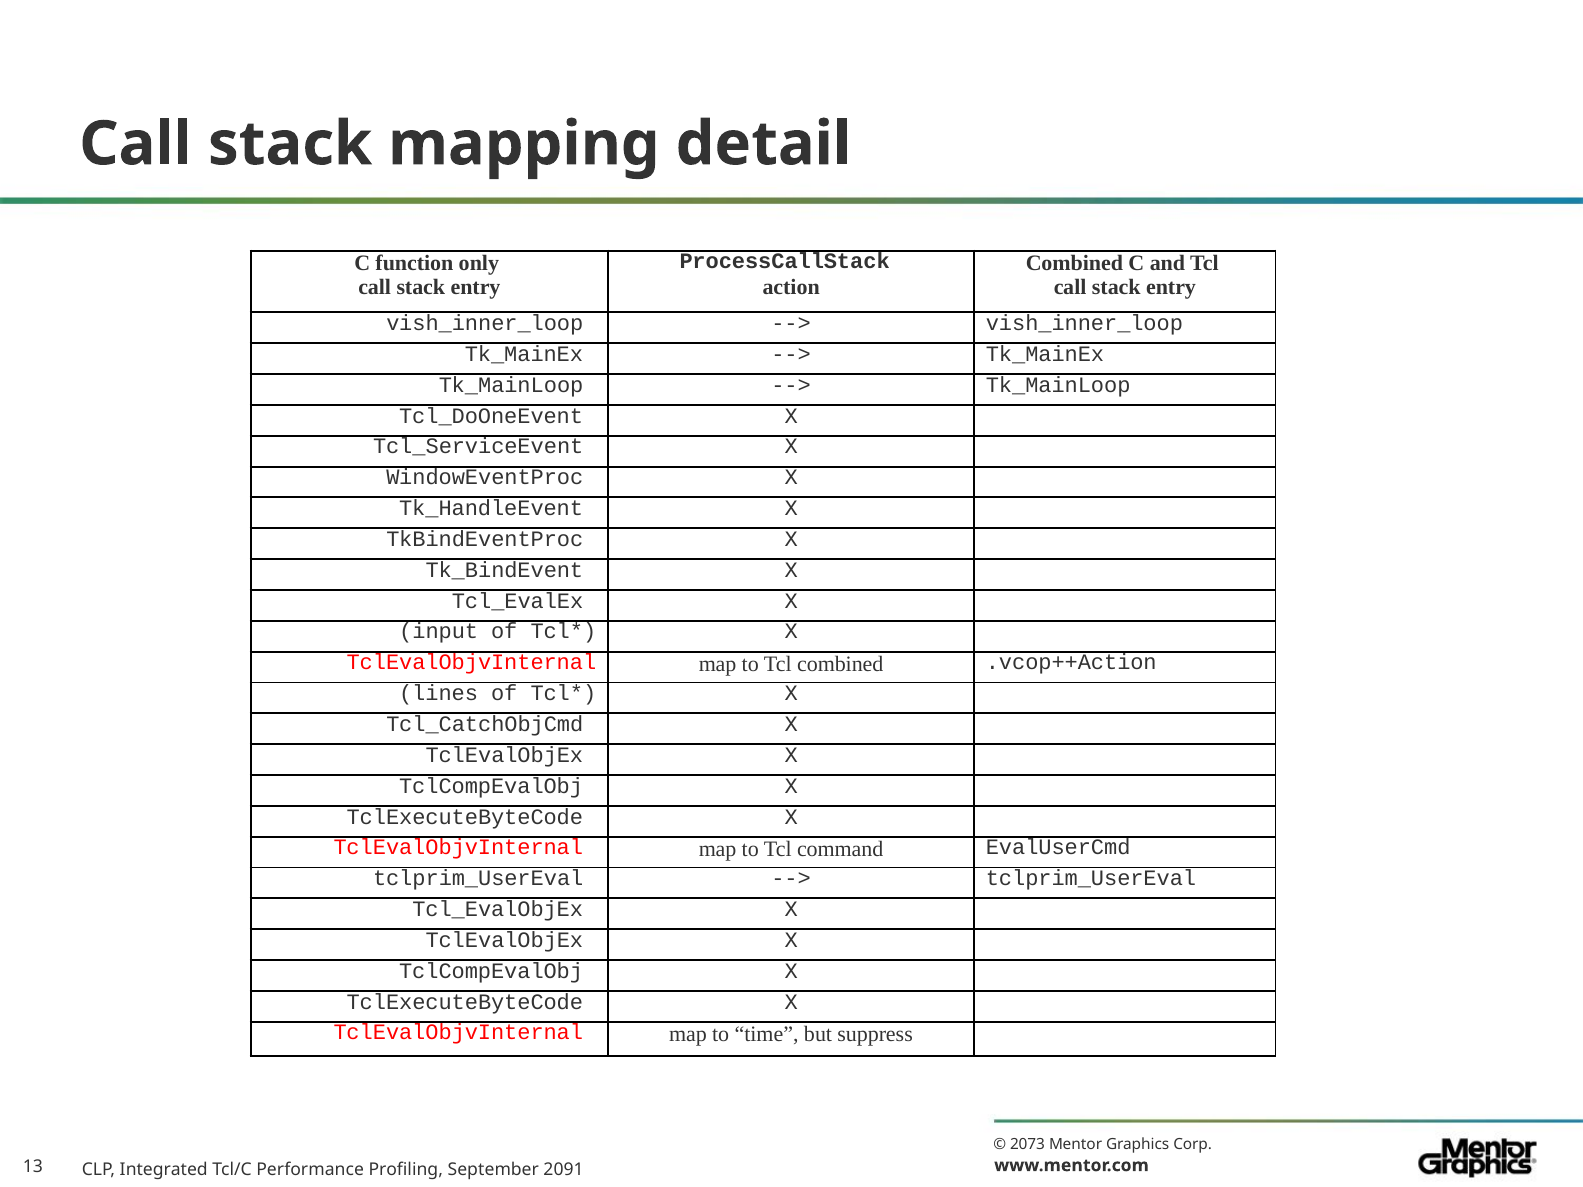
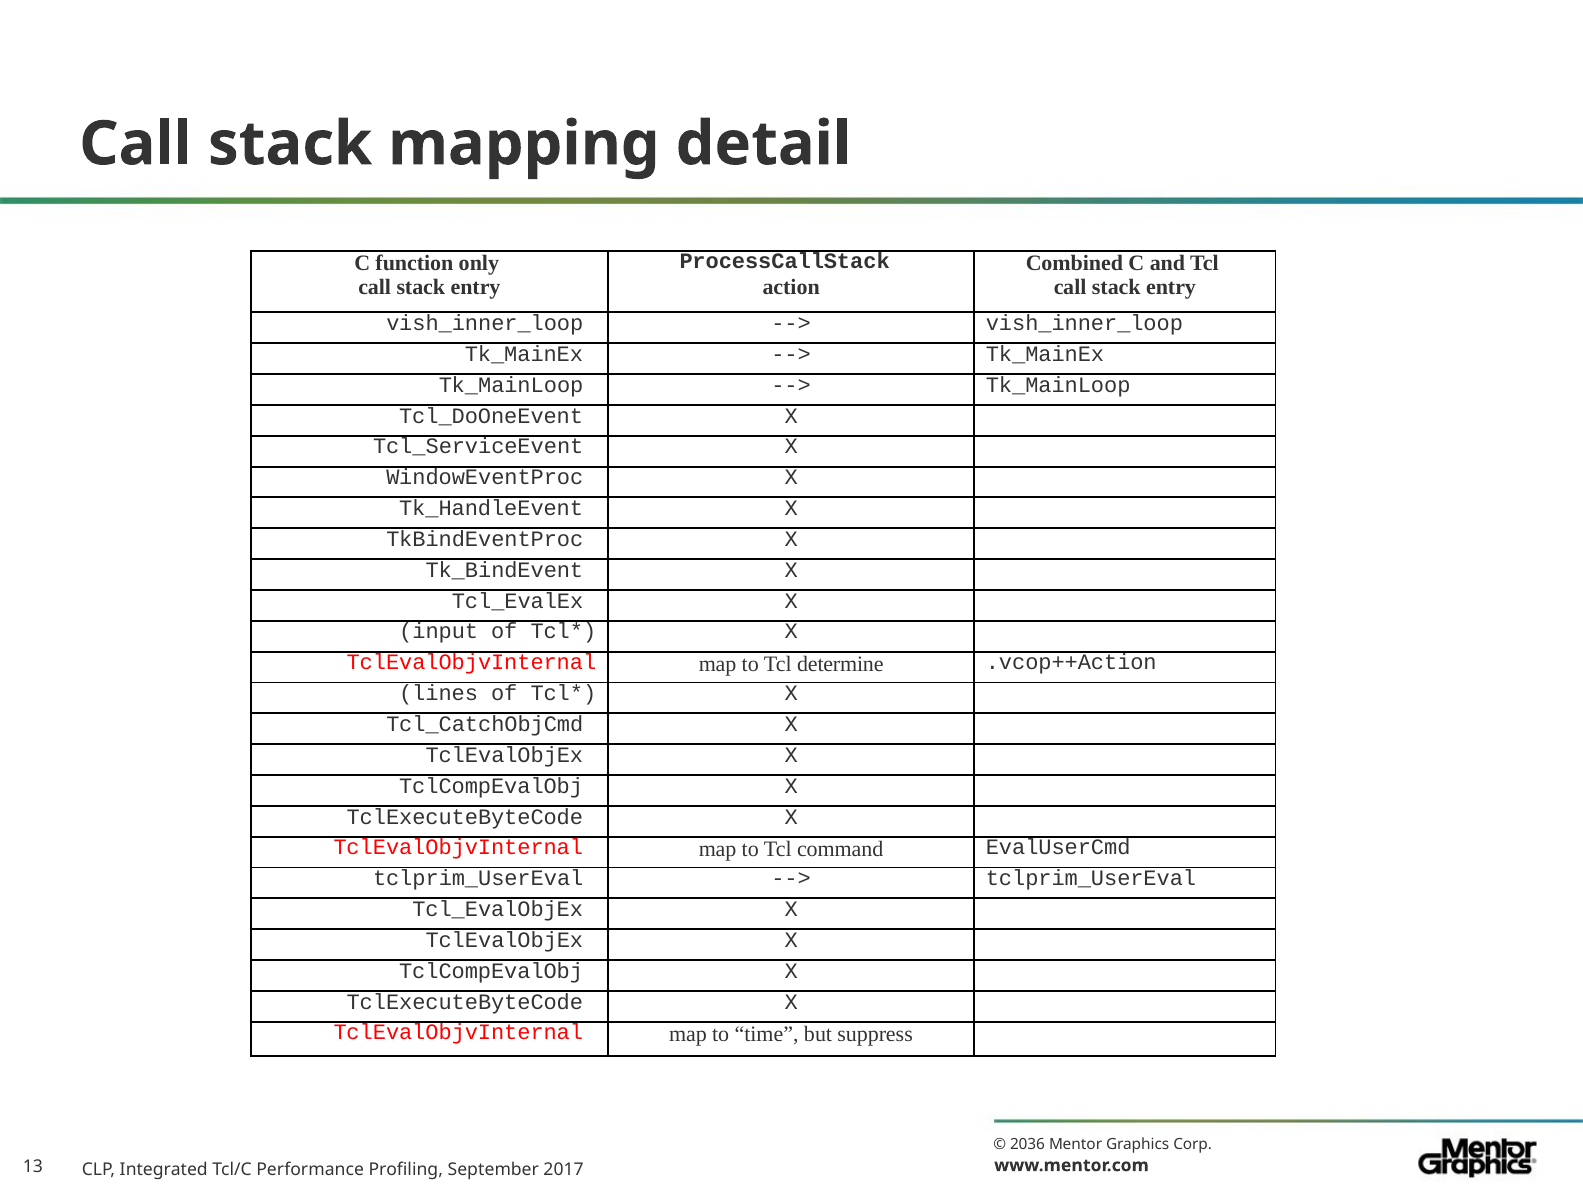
Tcl combined: combined -> determine (840, 664)
2073: 2073 -> 2036 (1028, 1145)
2091: 2091 -> 2017 (564, 1170)
